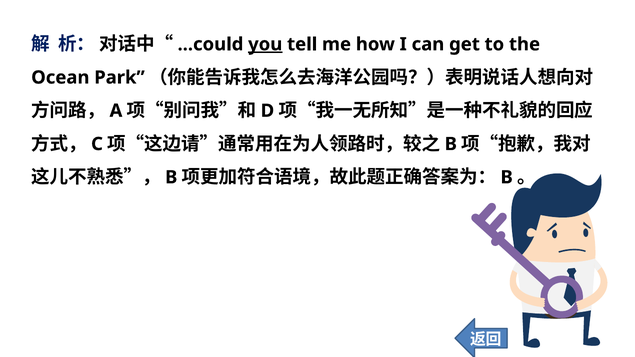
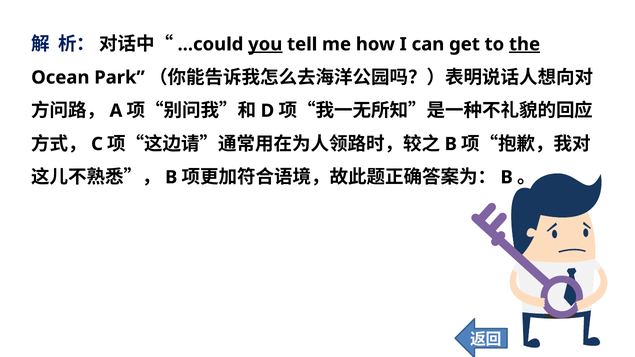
the underline: none -> present (525, 44)
